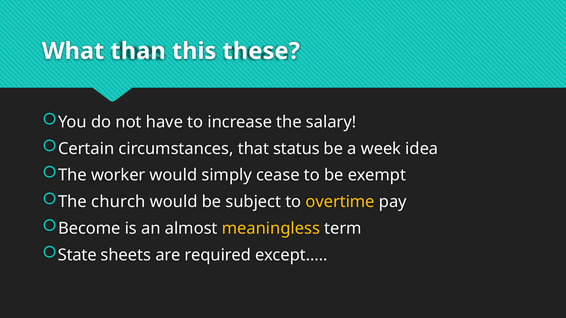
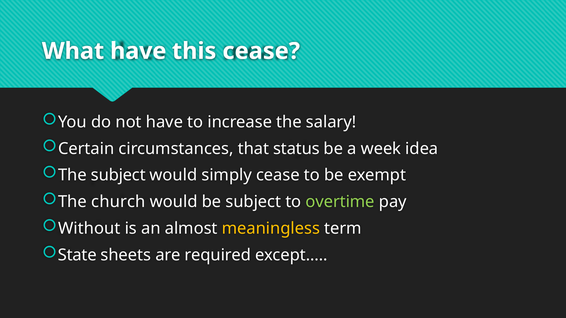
What than: than -> have (138, 51)
this these: these -> cease (261, 51)
The worker: worker -> subject (118, 175)
overtime colour: yellow -> light green (340, 202)
Become: Become -> Without (89, 229)
